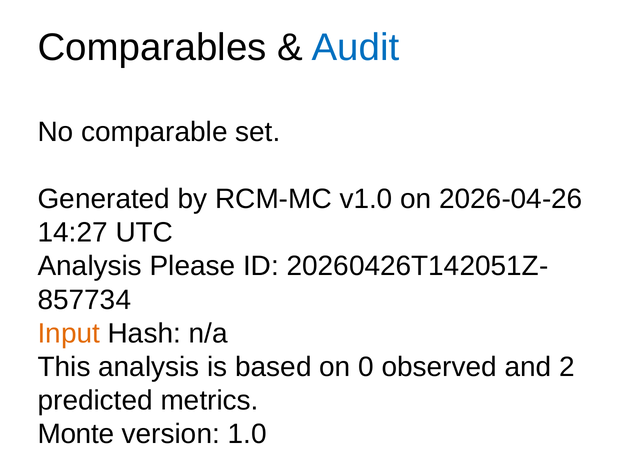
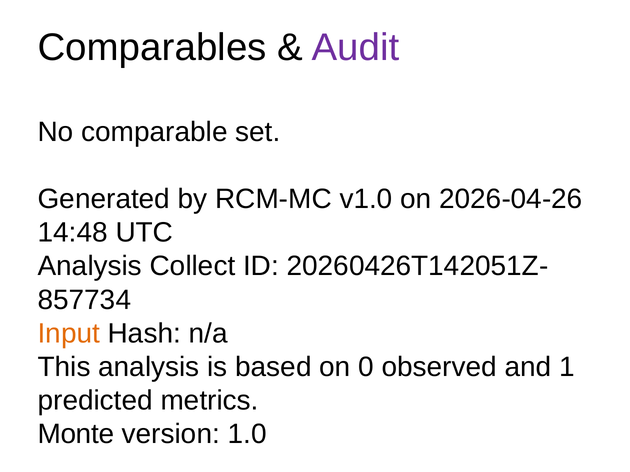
Audit colour: blue -> purple (355, 48)
14:27: 14:27 -> 14:48 (73, 233)
Please: Please -> Collect (193, 267)
2: 2 -> 1 (567, 367)
